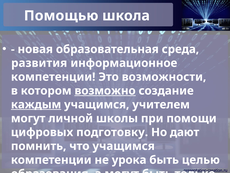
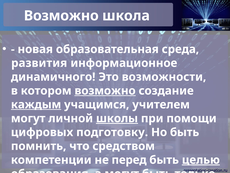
Помощью: Помощью -> Возможно (61, 16)
компетенции: компетенции -> динамичного (53, 77)
школы underline: none -> present (117, 118)
Но дают: дают -> быть (185, 132)
что учащимся: учащимся -> средством (124, 146)
урока: урока -> перед (129, 160)
целью underline: none -> present (201, 160)
